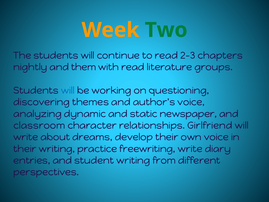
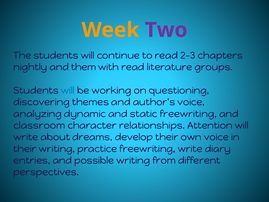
Two colour: green -> purple (166, 30)
static newspaper: newspaper -> freewriting (188, 114)
Girlfriend: Girlfriend -> Attention (210, 125)
student: student -> possible (94, 160)
